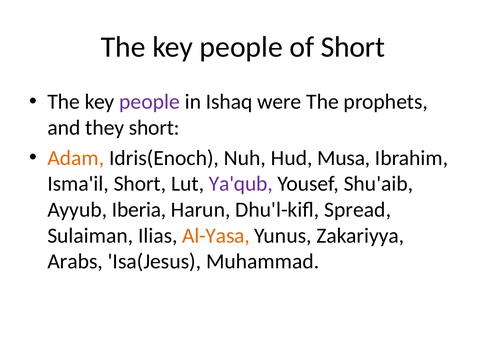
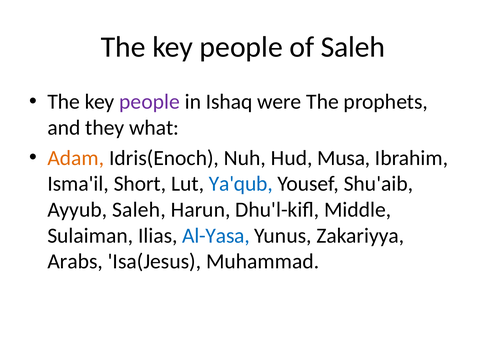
of Short: Short -> Saleh (353, 47)
they short: short -> what (154, 128)
Ya'qub colour: purple -> blue (241, 184)
Ayyub Iberia: Iberia -> Saleh (139, 210)
Spread: Spread -> Middle (358, 210)
Al-Yasa colour: orange -> blue (216, 236)
